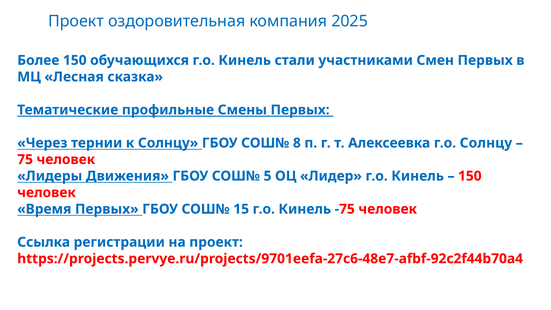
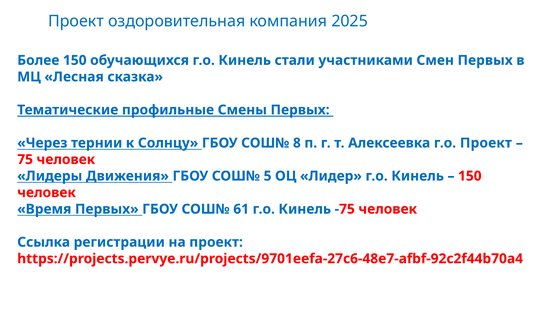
г.о Солнцу: Солнцу -> Проект (486, 143)
15: 15 -> 61 (241, 209)
